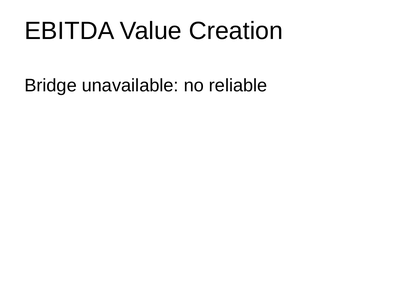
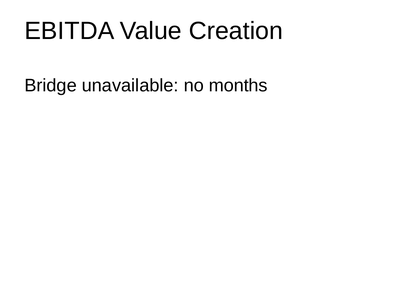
reliable: reliable -> months (238, 86)
